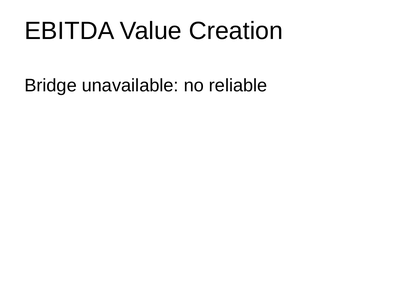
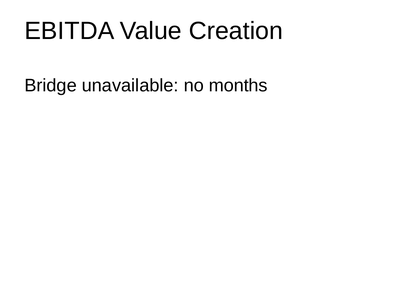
reliable: reliable -> months (238, 86)
